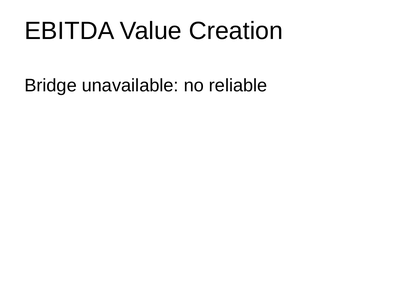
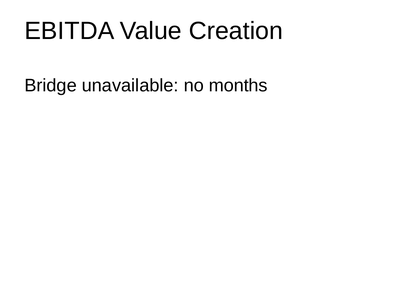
reliable: reliable -> months (238, 86)
